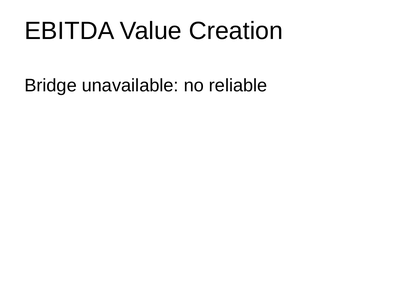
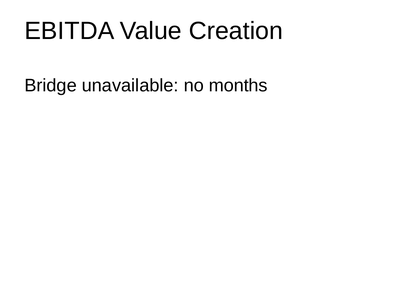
reliable: reliable -> months (238, 86)
